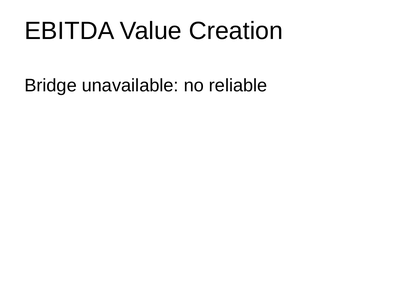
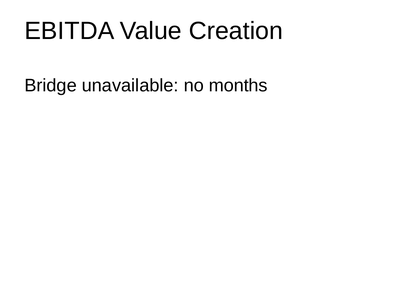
reliable: reliable -> months (238, 86)
